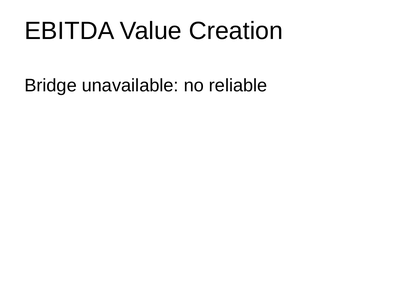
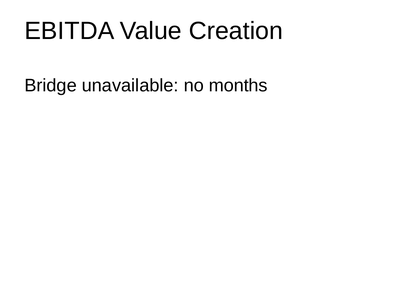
reliable: reliable -> months (238, 86)
